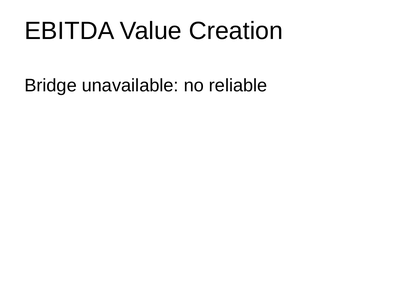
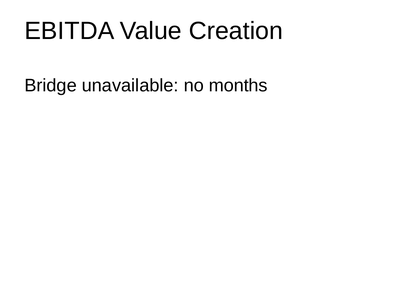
reliable: reliable -> months (238, 86)
